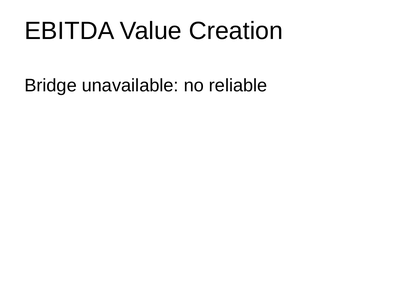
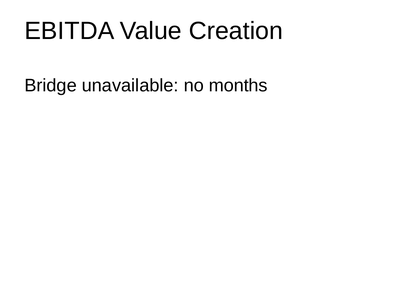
reliable: reliable -> months (238, 86)
